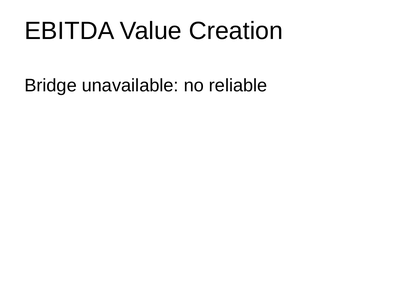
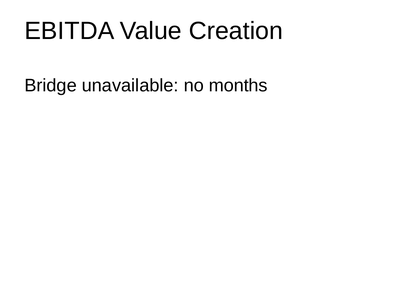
reliable: reliable -> months (238, 86)
